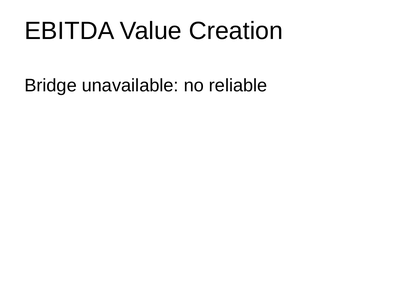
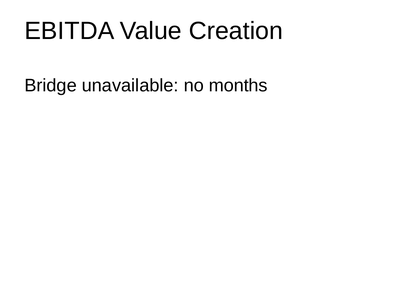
reliable: reliable -> months (238, 86)
